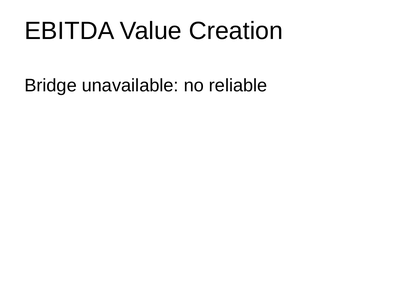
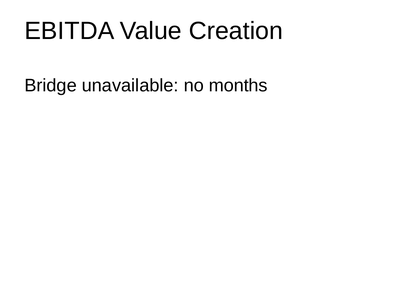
reliable: reliable -> months (238, 86)
